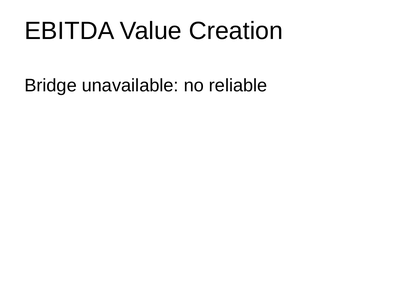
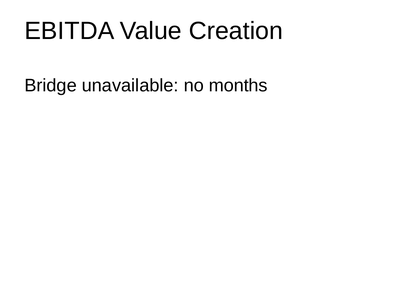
reliable: reliable -> months (238, 86)
